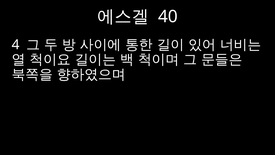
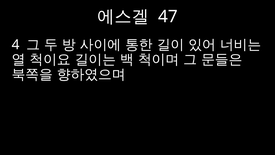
40: 40 -> 47 (168, 17)
